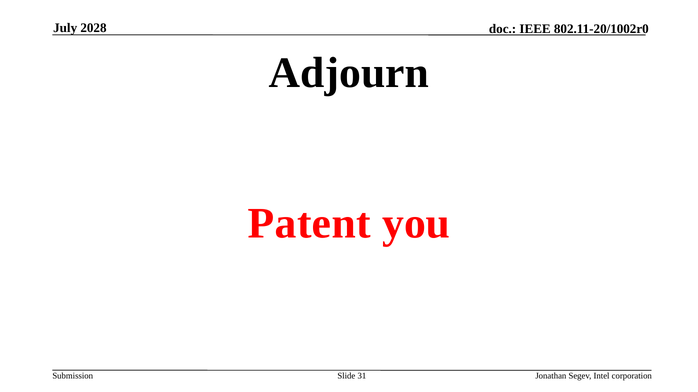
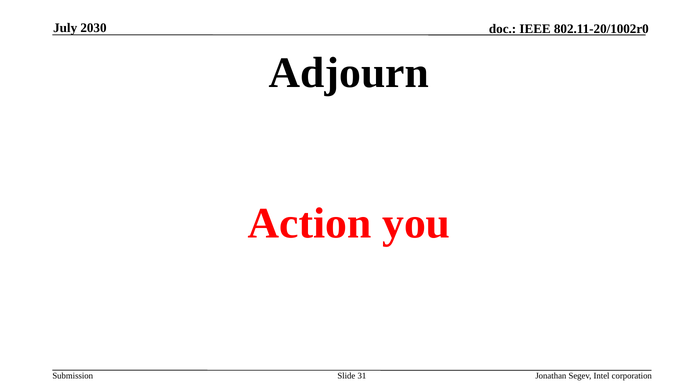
2028: 2028 -> 2030 (93, 28)
Patent: Patent -> Action (310, 224)
